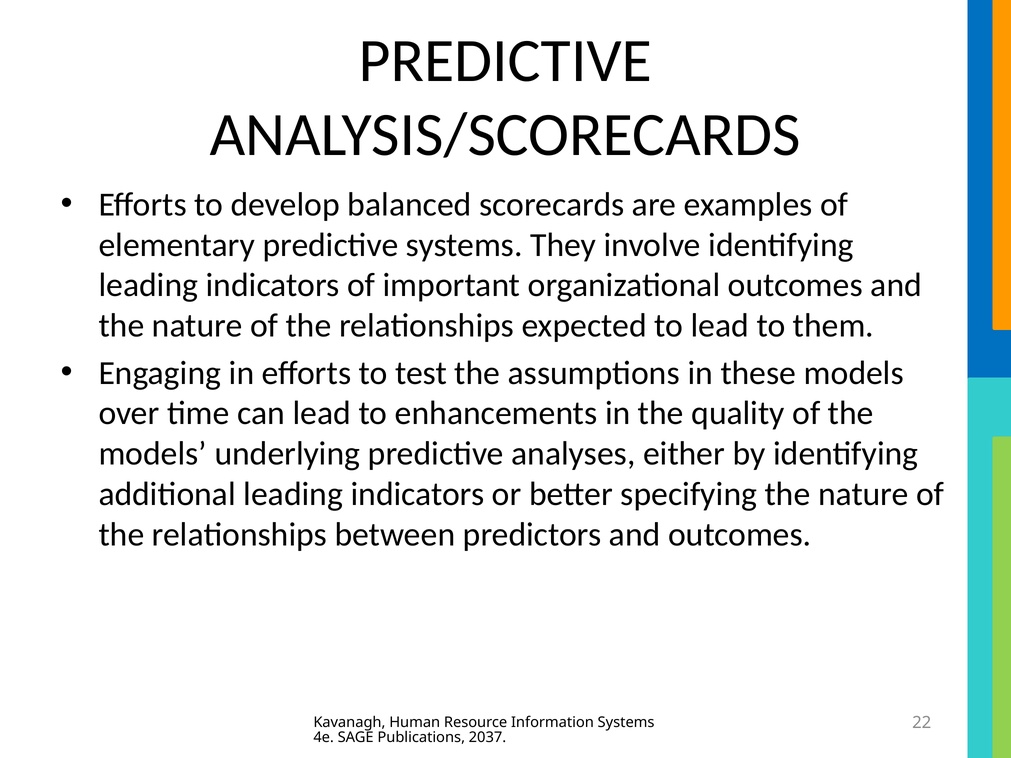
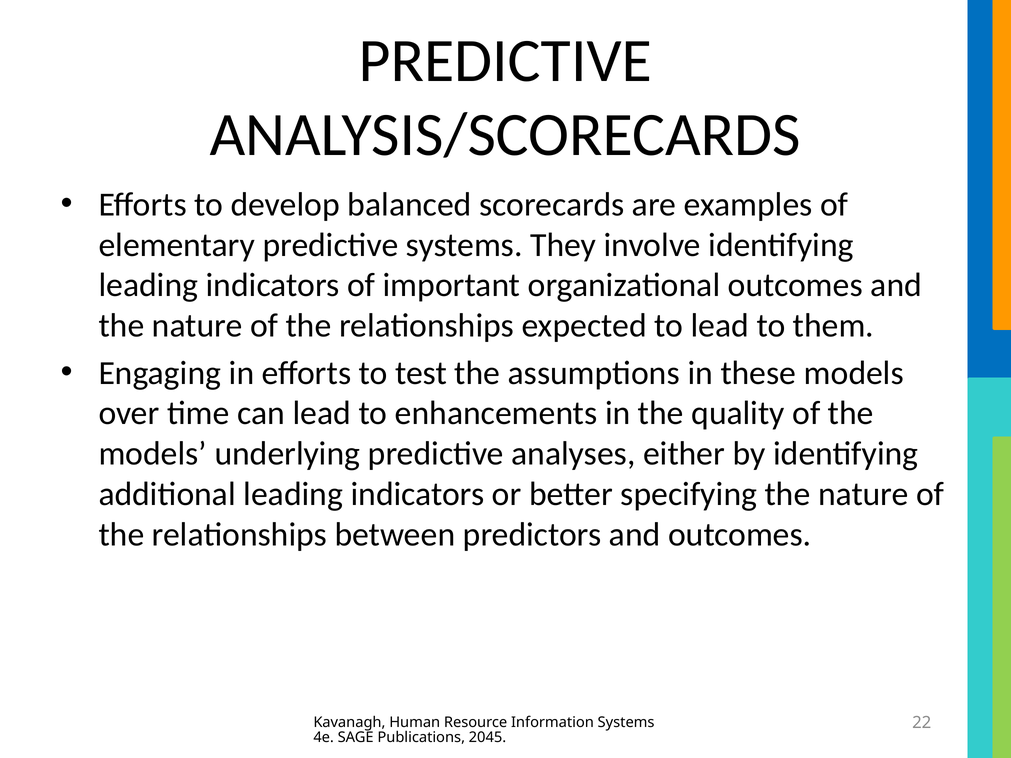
2037: 2037 -> 2045 (487, 738)
